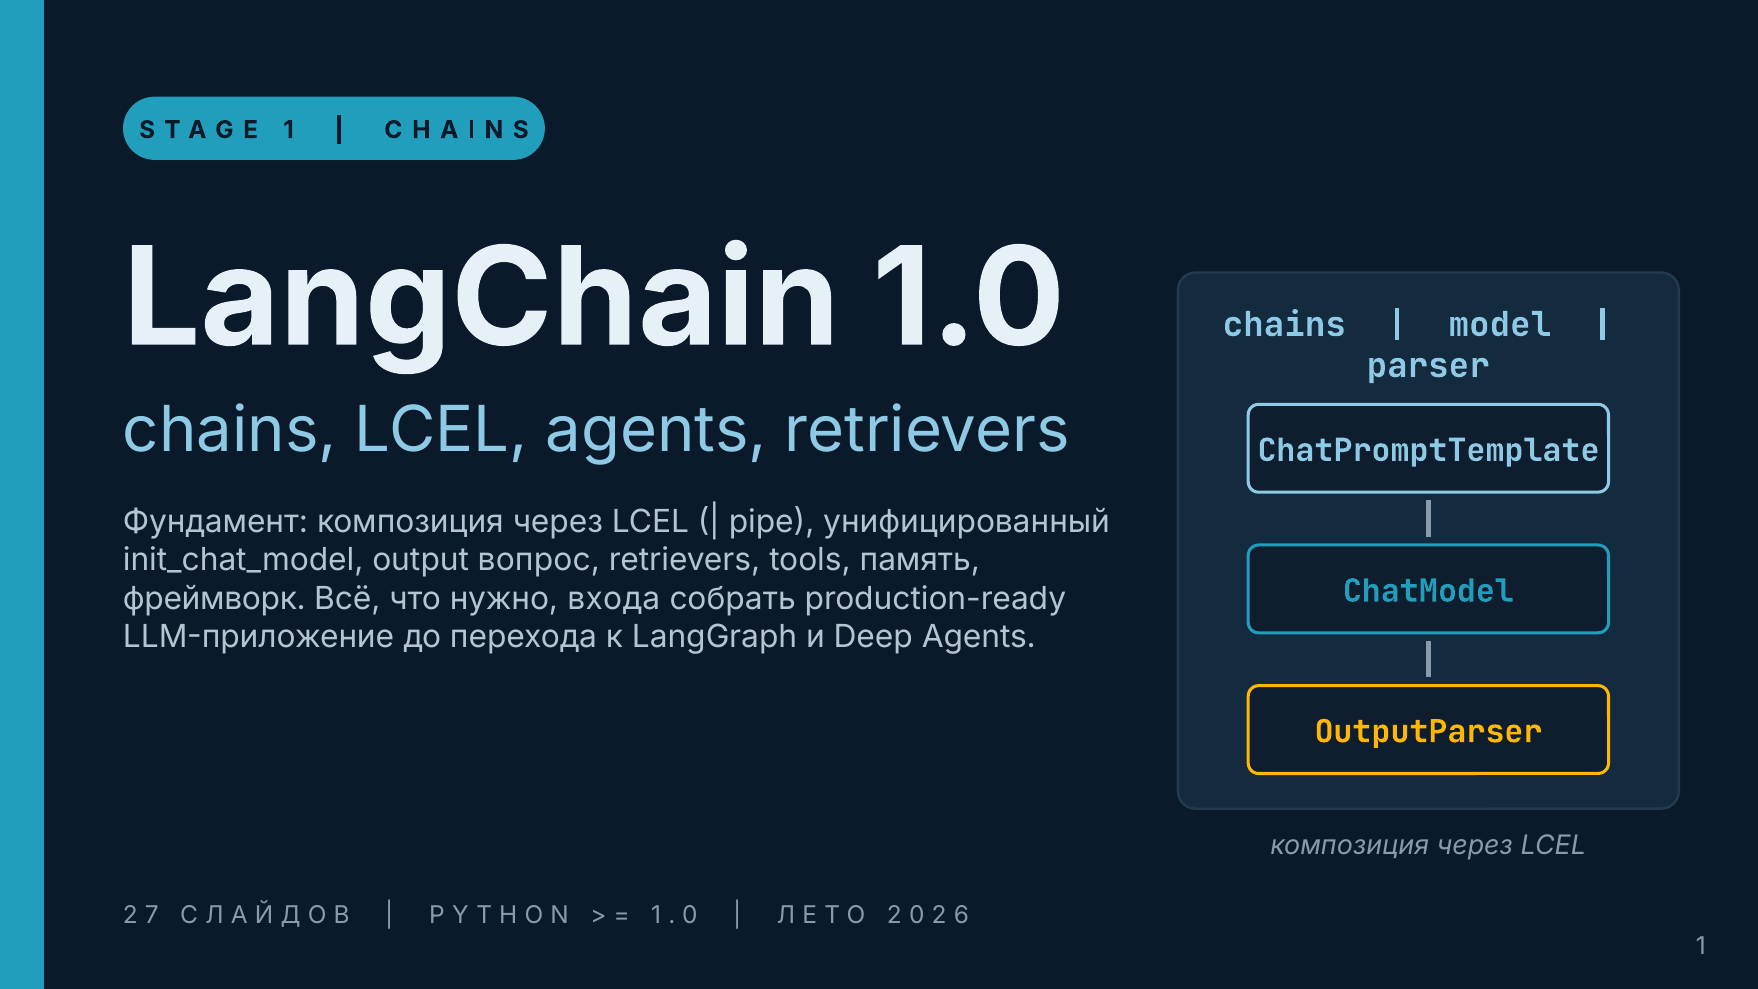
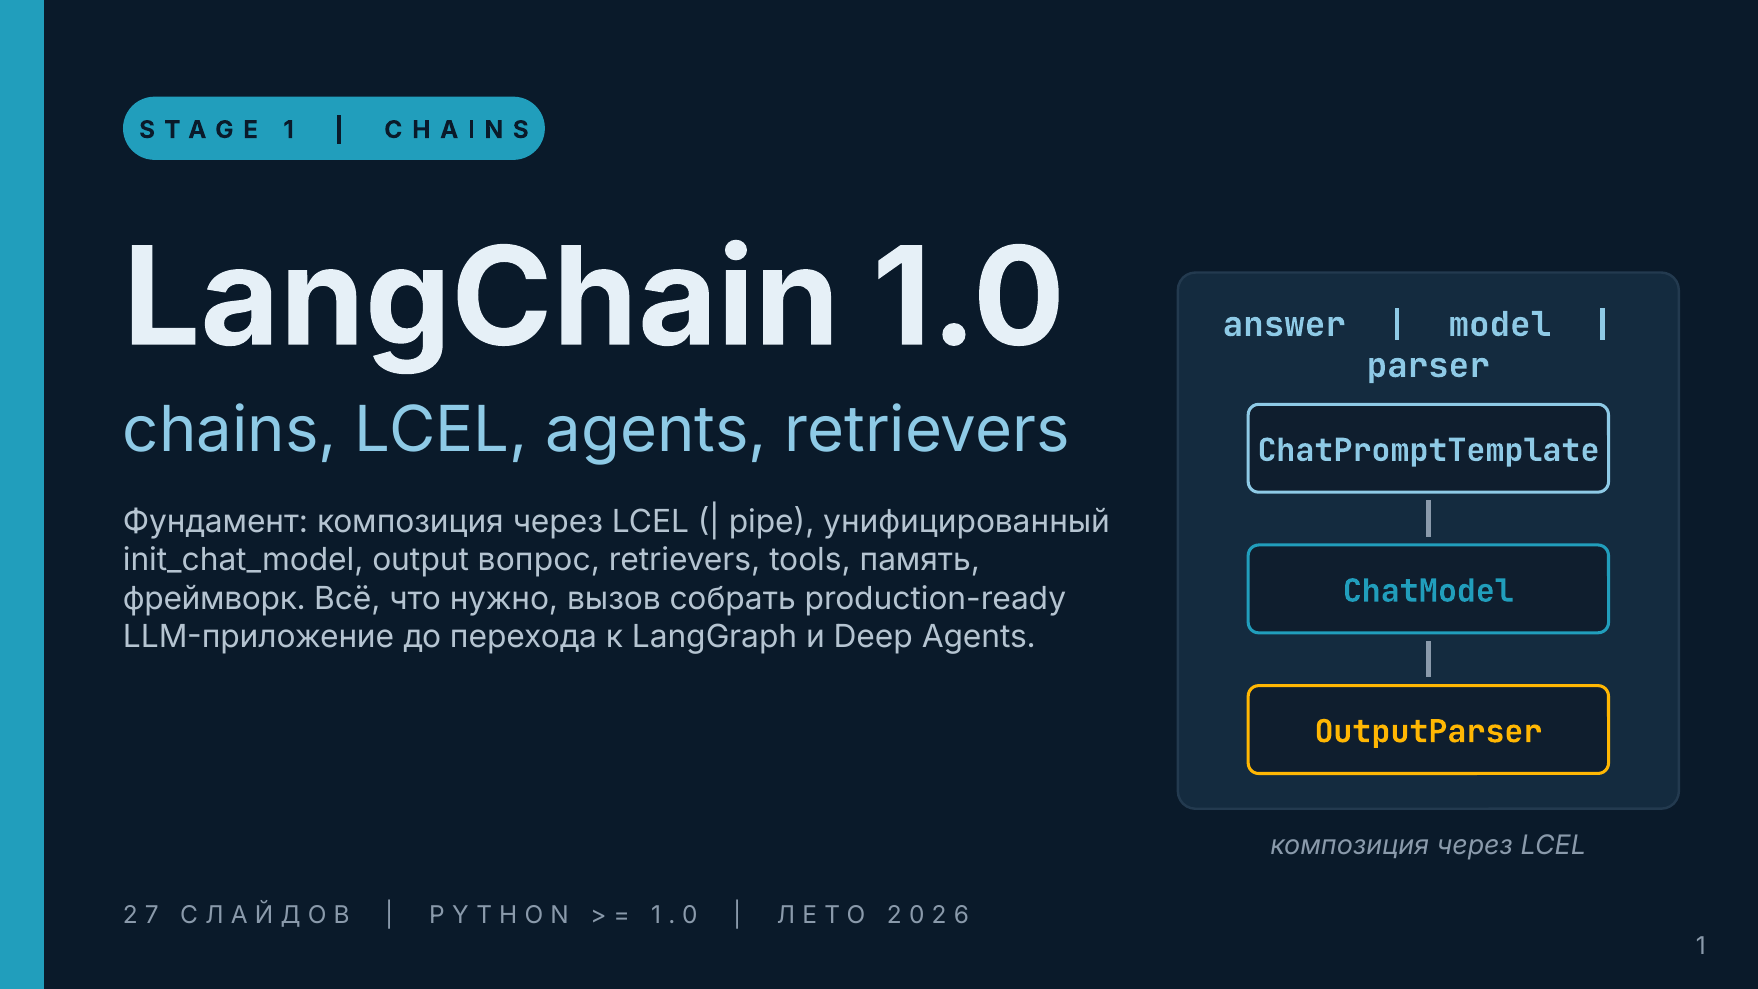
chains: chains -> answer (1284, 325)
входа: входа -> вызов (614, 599)
